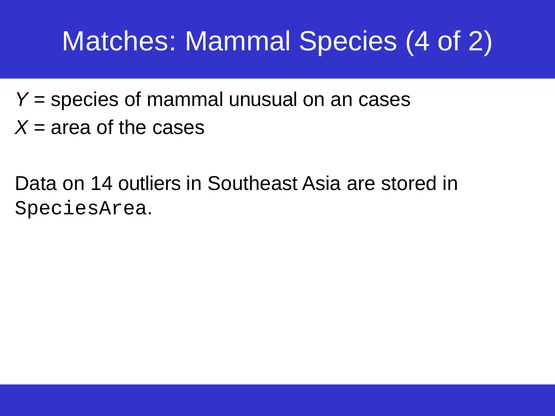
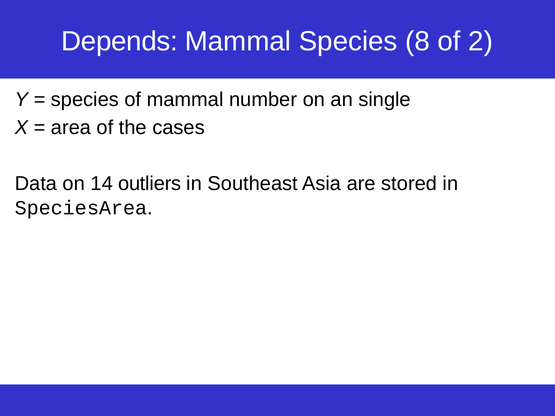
Matches: Matches -> Depends (119, 41)
4: 4 -> 8 (417, 41)
unusual: unusual -> number (263, 99)
an cases: cases -> single (385, 99)
